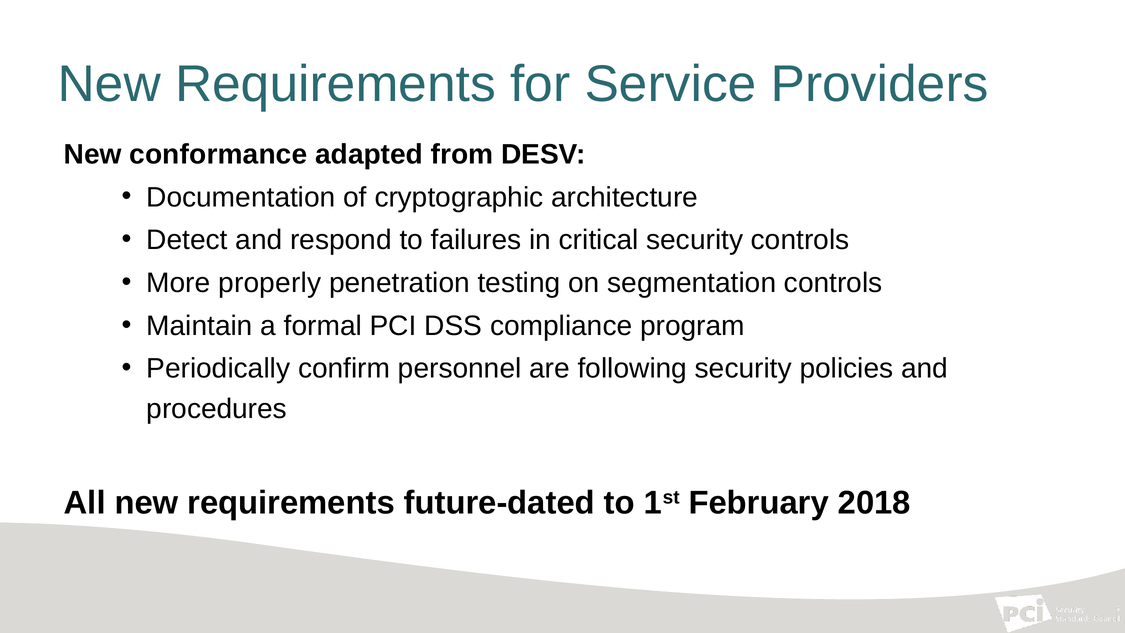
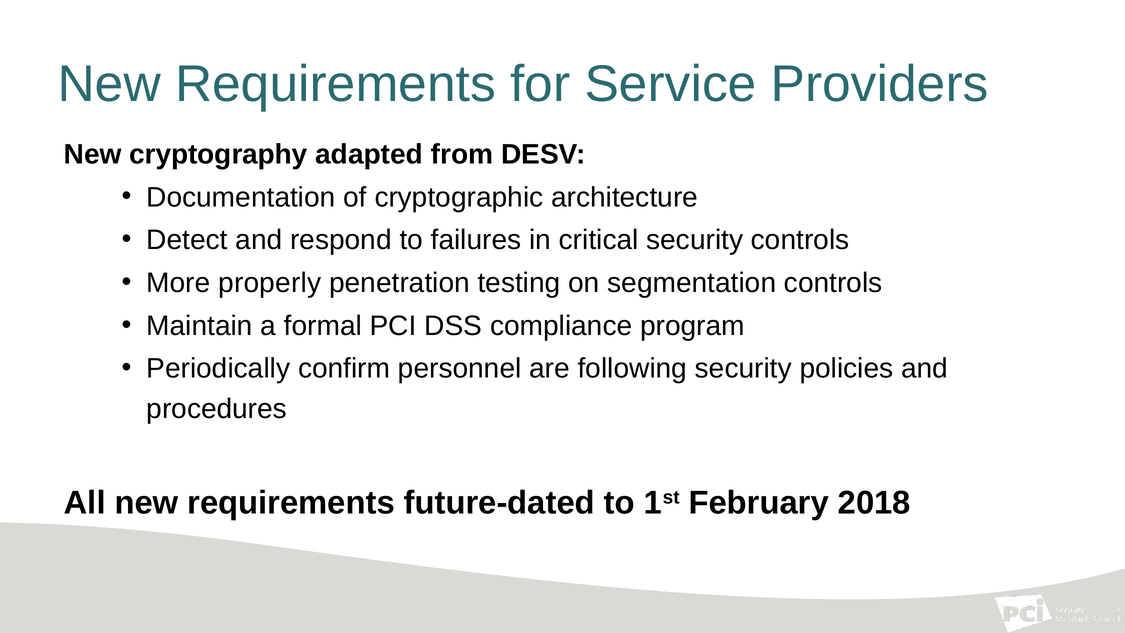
conformance: conformance -> cryptography (218, 154)
